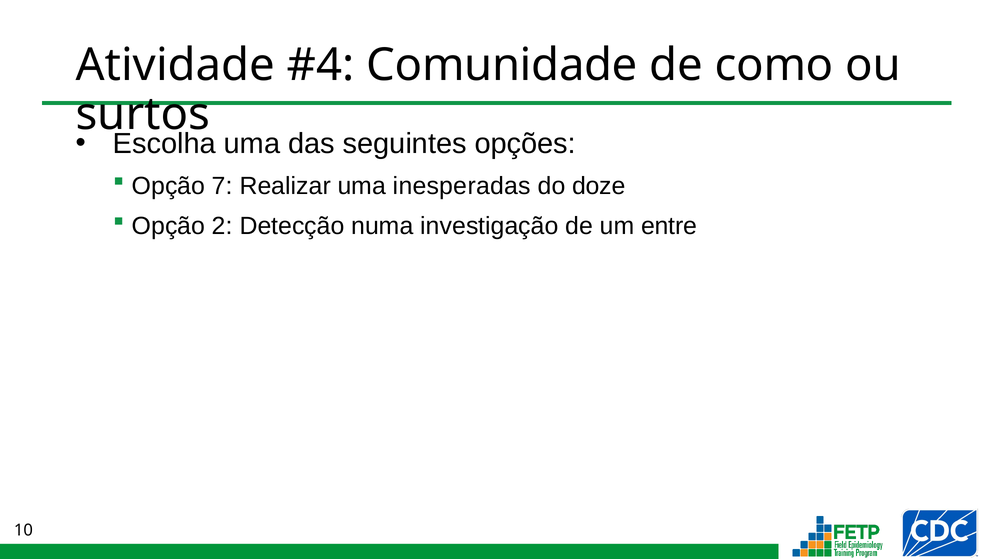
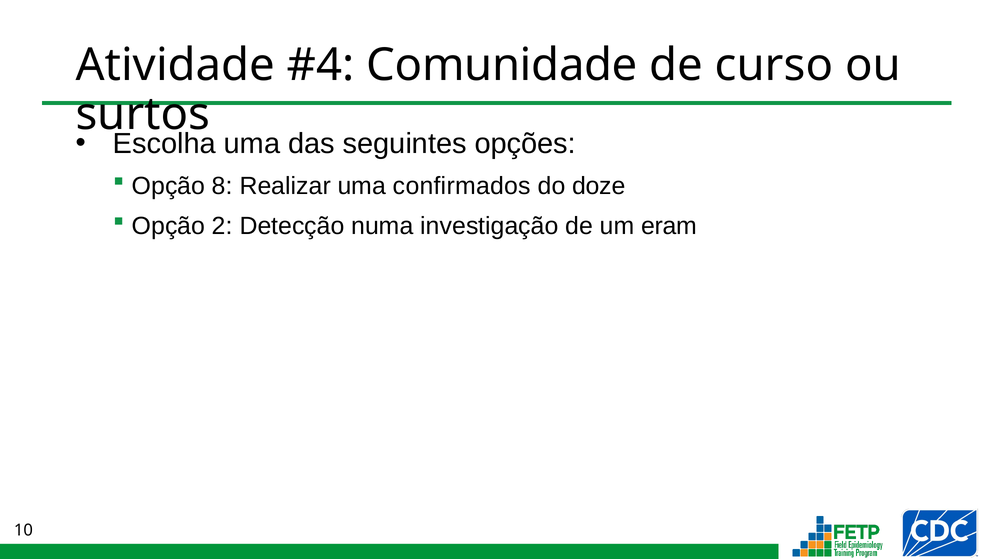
como: como -> curso (774, 65)
7: 7 -> 8 (222, 186)
inesperadas: inesperadas -> confirmados (462, 186)
entre: entre -> eram (669, 226)
